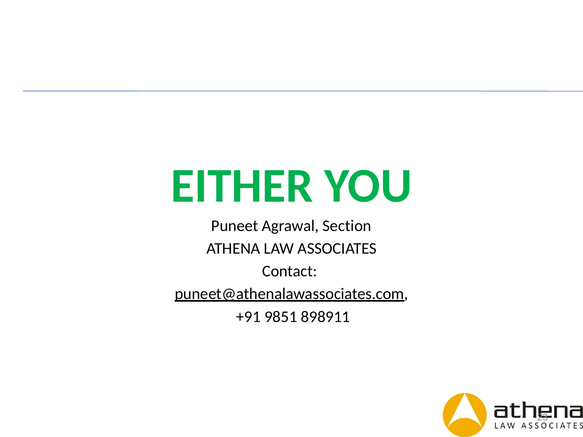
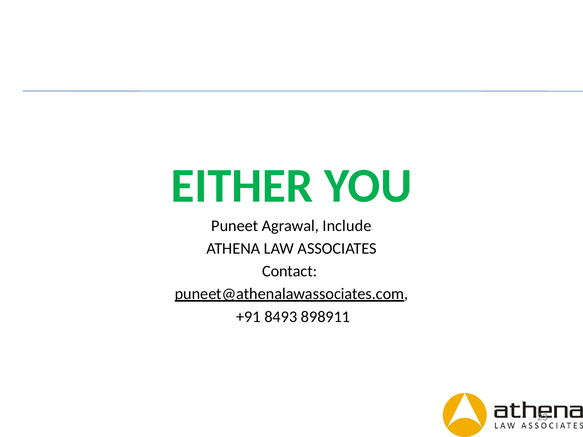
Section: Section -> Include (347, 226)
9851: 9851 -> 8493 (281, 317)
